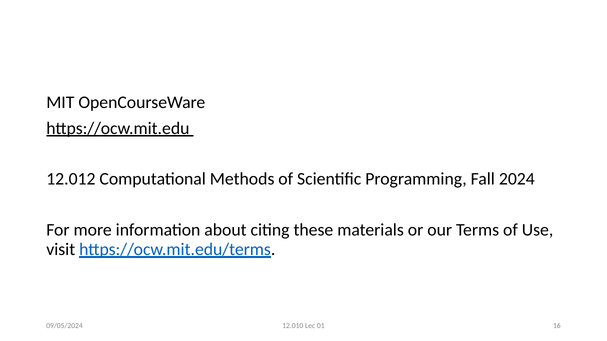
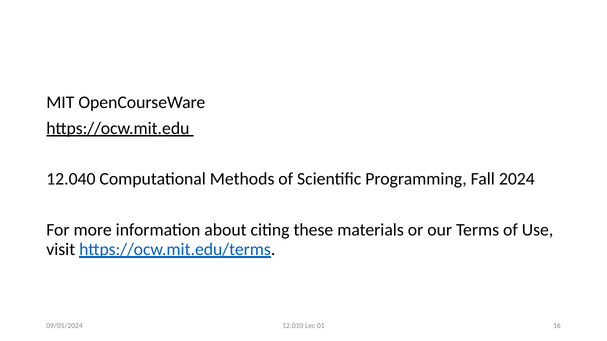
12.012: 12.012 -> 12.040 (71, 179)
